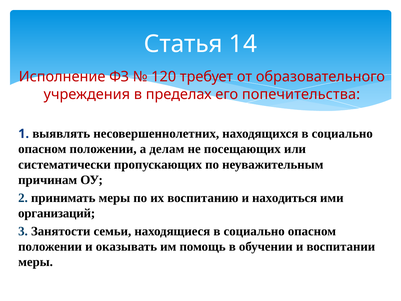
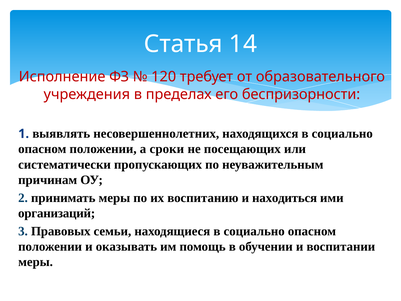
попечительства: попечительства -> беспризорности (301, 94)
делам: делам -> сроки (167, 149)
Занятости: Занятости -> Правовых (61, 231)
